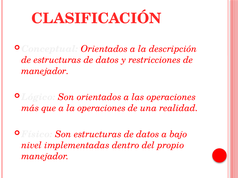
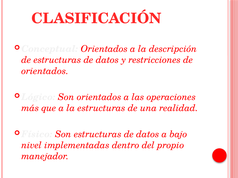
manejador: manejador -> orientados (45, 71)
la operaciones: operaciones -> estructuras (101, 108)
